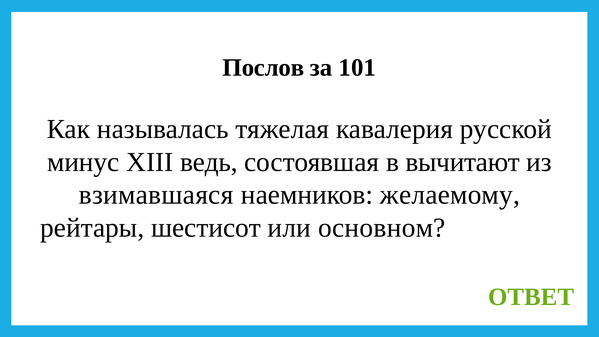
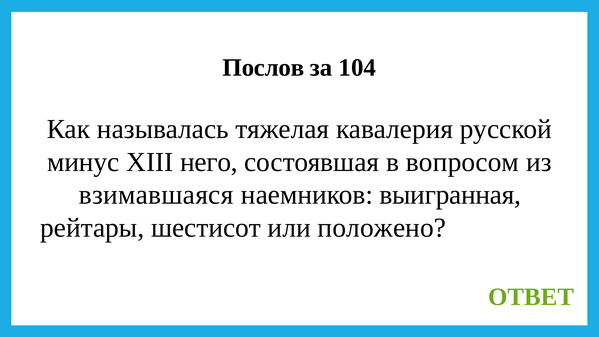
101: 101 -> 104 (357, 67)
ведь: ведь -> него (209, 162)
вычитают: вычитают -> вопросом (462, 162)
желаемому: желаемому -> выигранная (450, 195)
основном: основном -> положено (382, 228)
